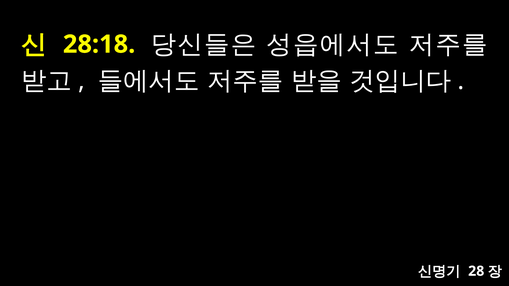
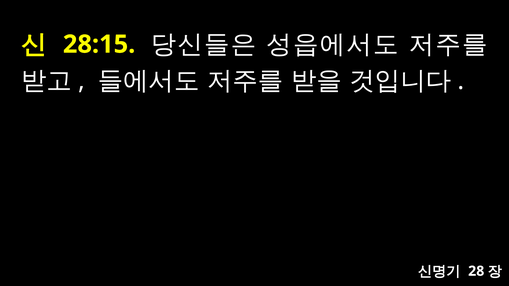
28:18: 28:18 -> 28:15 (99, 44)
